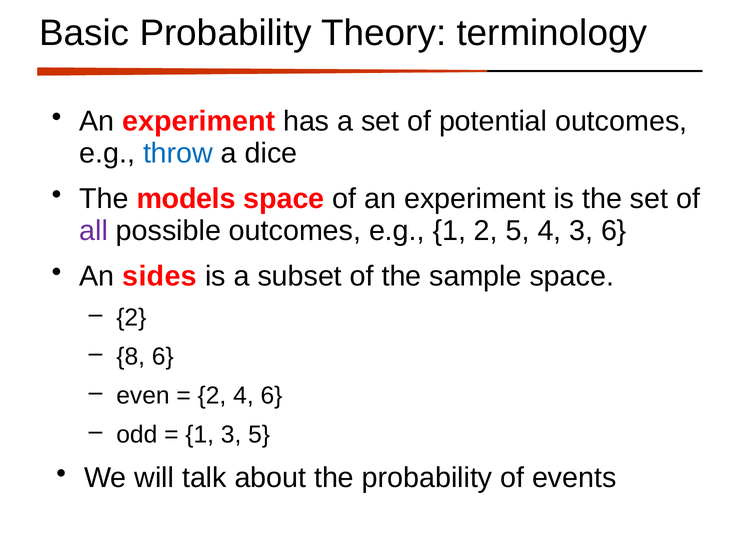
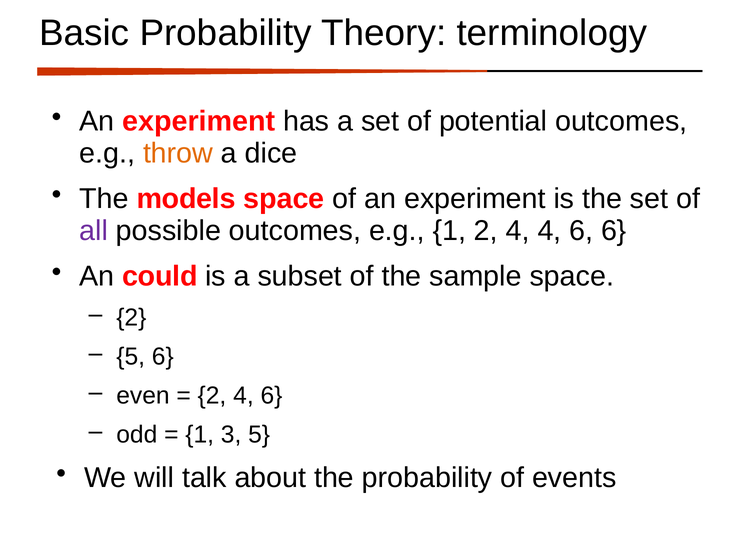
throw colour: blue -> orange (178, 153)
1 2 5: 5 -> 4 (518, 231)
3: 3 -> 6 (581, 231)
sides: sides -> could (160, 277)
8: 8 -> 5 (131, 357)
